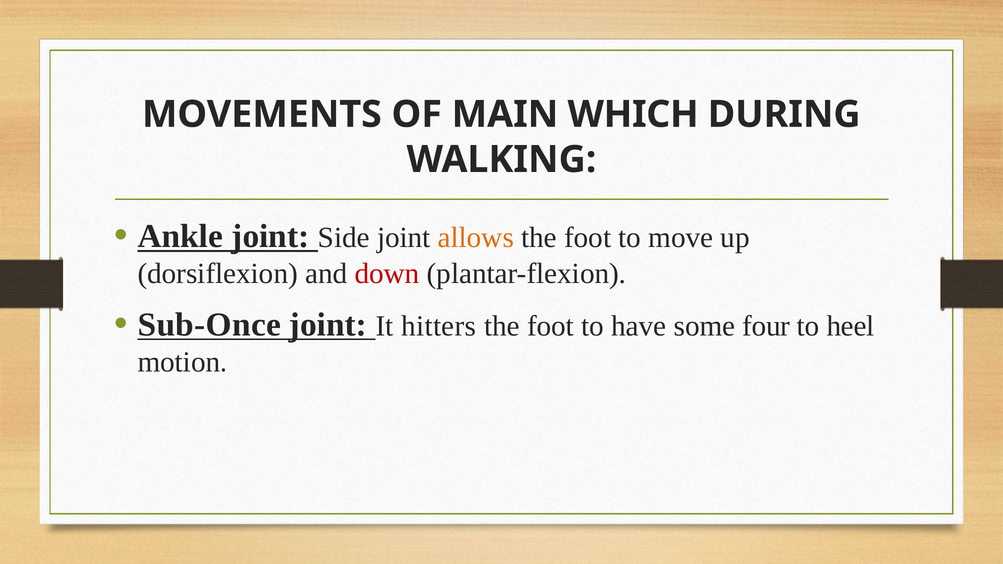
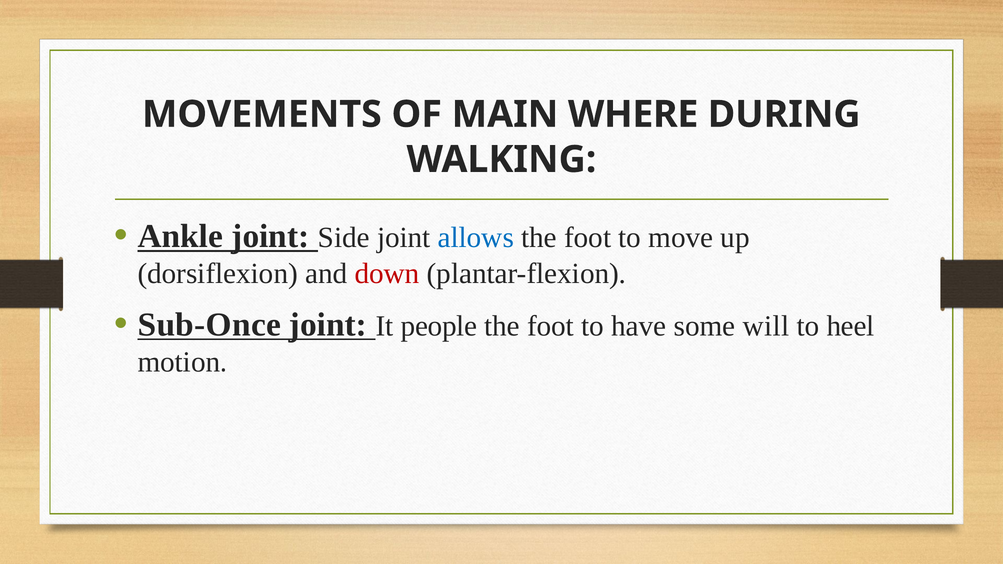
WHICH: WHICH -> WHERE (633, 114)
allows colour: orange -> blue (476, 238)
hitters: hitters -> people (439, 326)
four: four -> will (766, 326)
